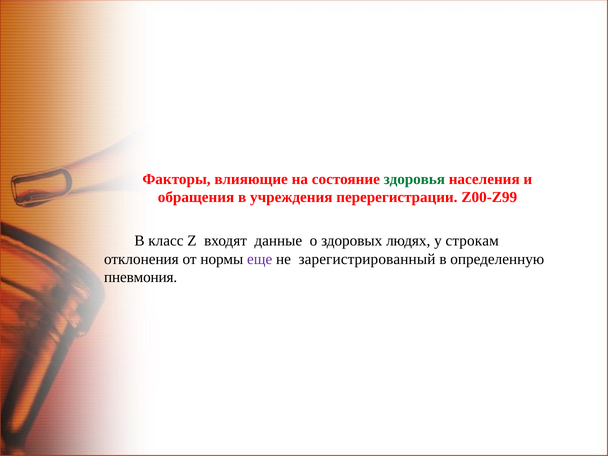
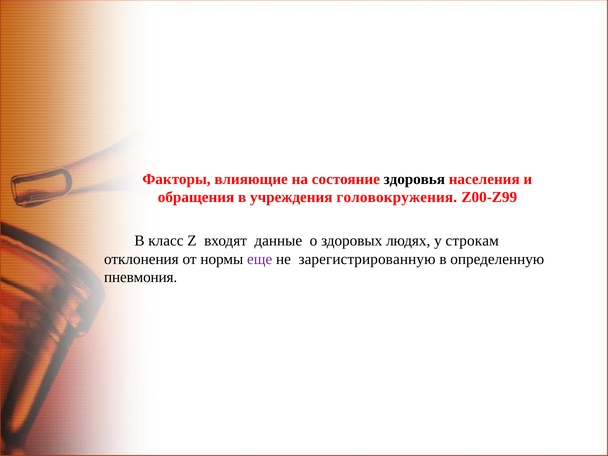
здоровья colour: green -> black (414, 179)
перерегистрации: перерегистрации -> головокружения (397, 197)
зарегистрированный: зарегистрированный -> зарегистрированную (367, 259)
